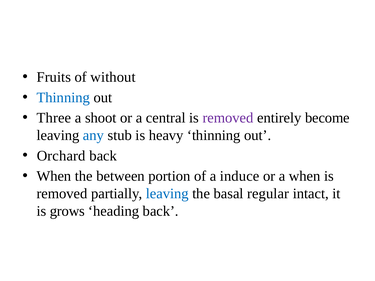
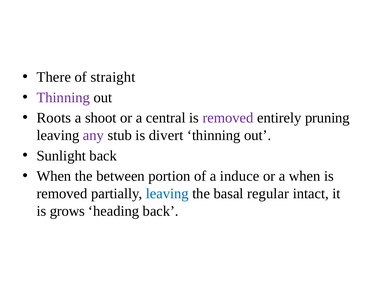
Fruits: Fruits -> There (54, 77)
without: without -> straight (113, 77)
Thinning colour: blue -> purple (63, 98)
Three: Three -> Roots (54, 118)
become: become -> pruning (327, 118)
any colour: blue -> purple (93, 135)
heavy: heavy -> divert (166, 135)
Orchard: Orchard -> Sunlight (61, 156)
